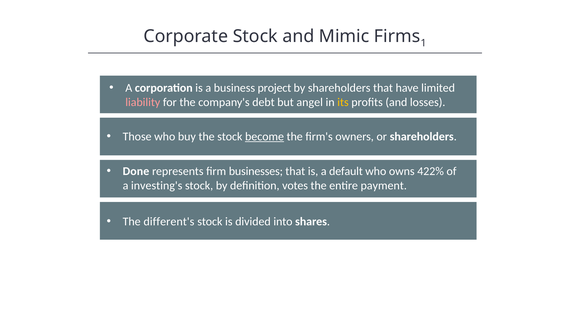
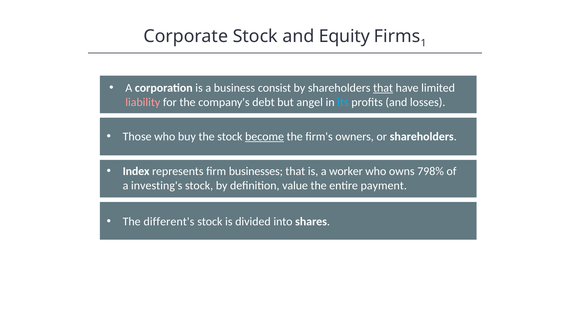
Mimic: Mimic -> Equity (344, 36)
project: project -> consist (274, 88)
that underline: none -> present (383, 88)
its colour: yellow -> light blue (343, 102)
Done: Done -> Index (136, 172)
default: default -> worker (346, 172)
422%: 422% -> 798% (431, 172)
votes: votes -> value (295, 186)
